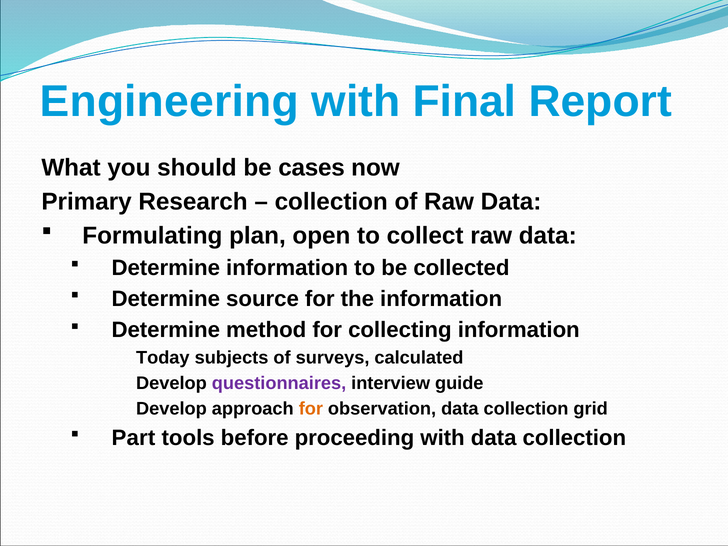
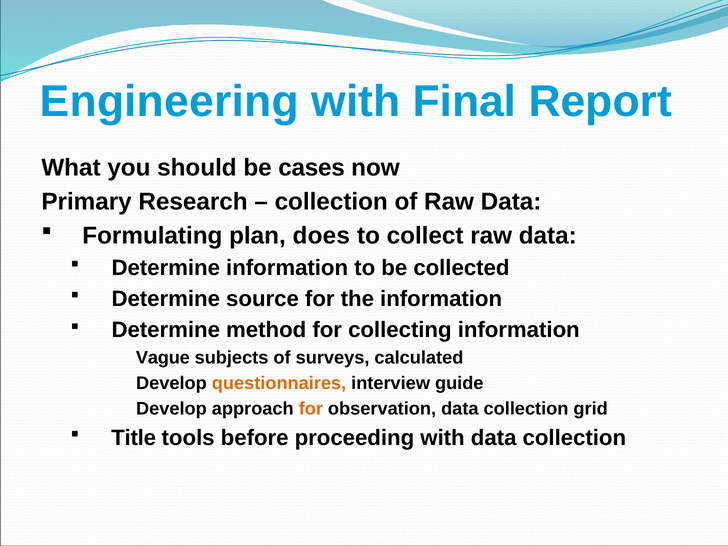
open: open -> does (321, 236)
Today: Today -> Vague (163, 358)
questionnaires colour: purple -> orange (279, 383)
Part: Part -> Title (134, 438)
